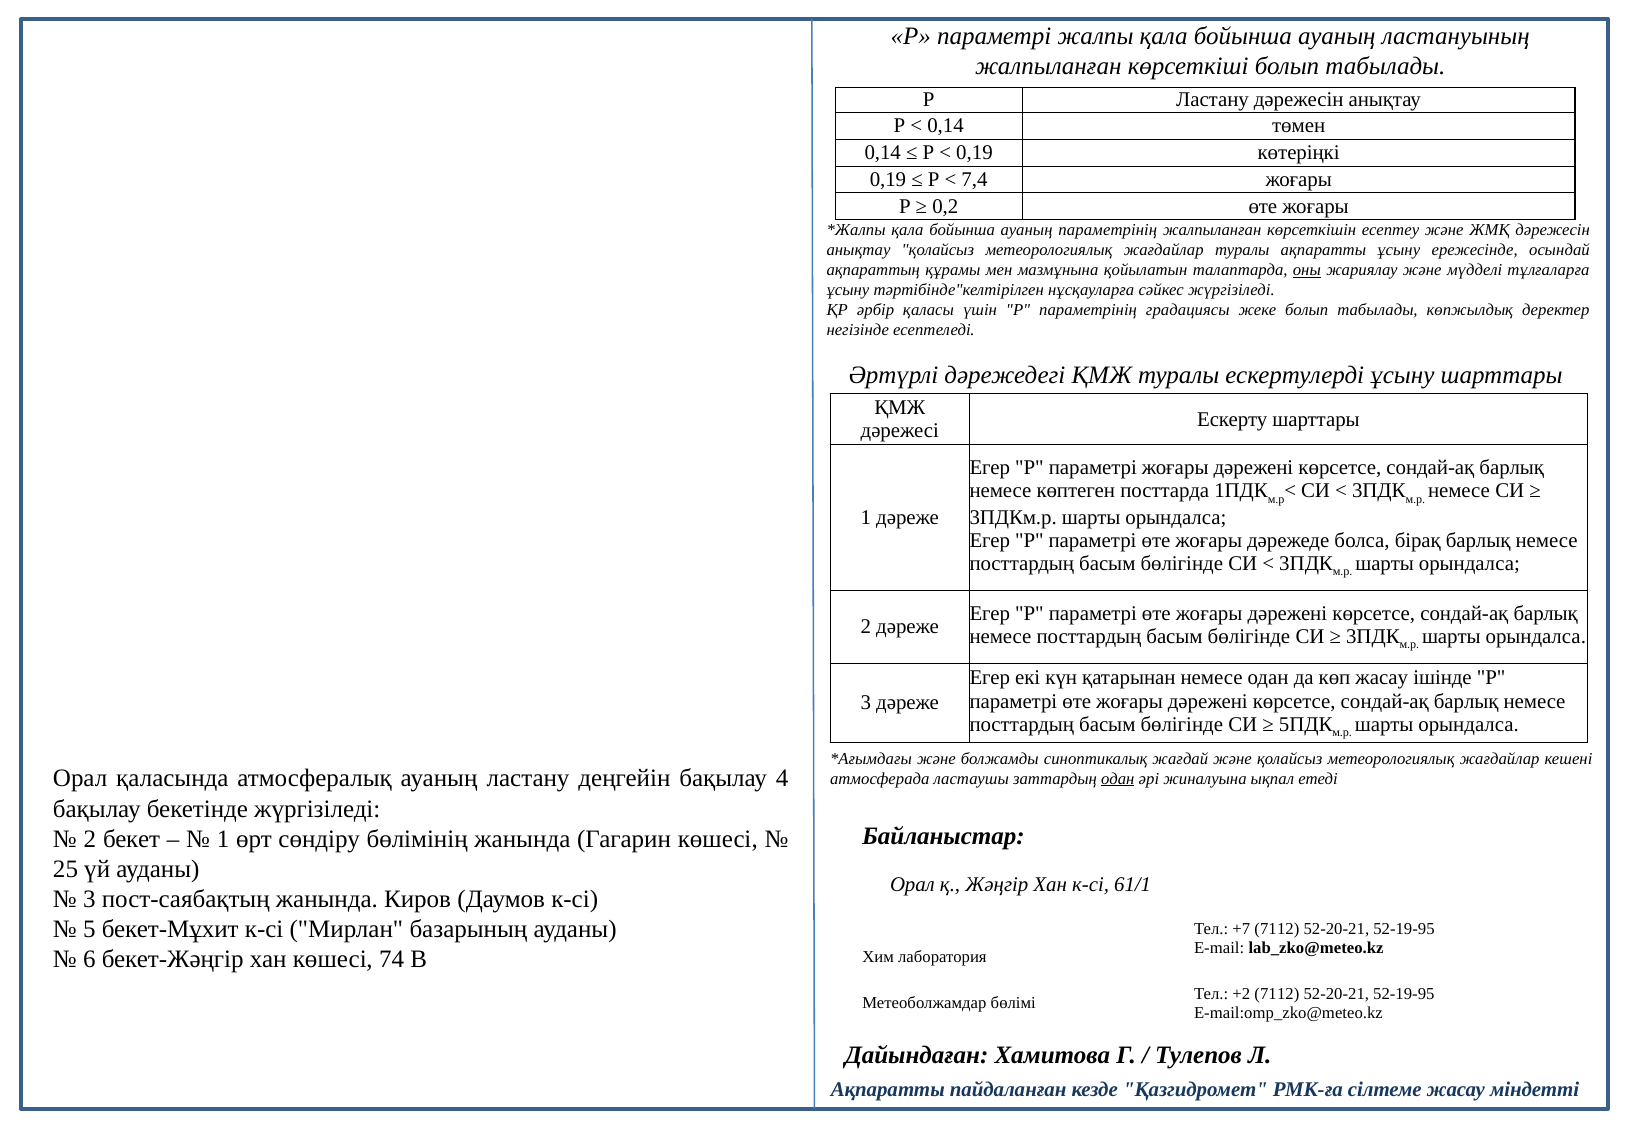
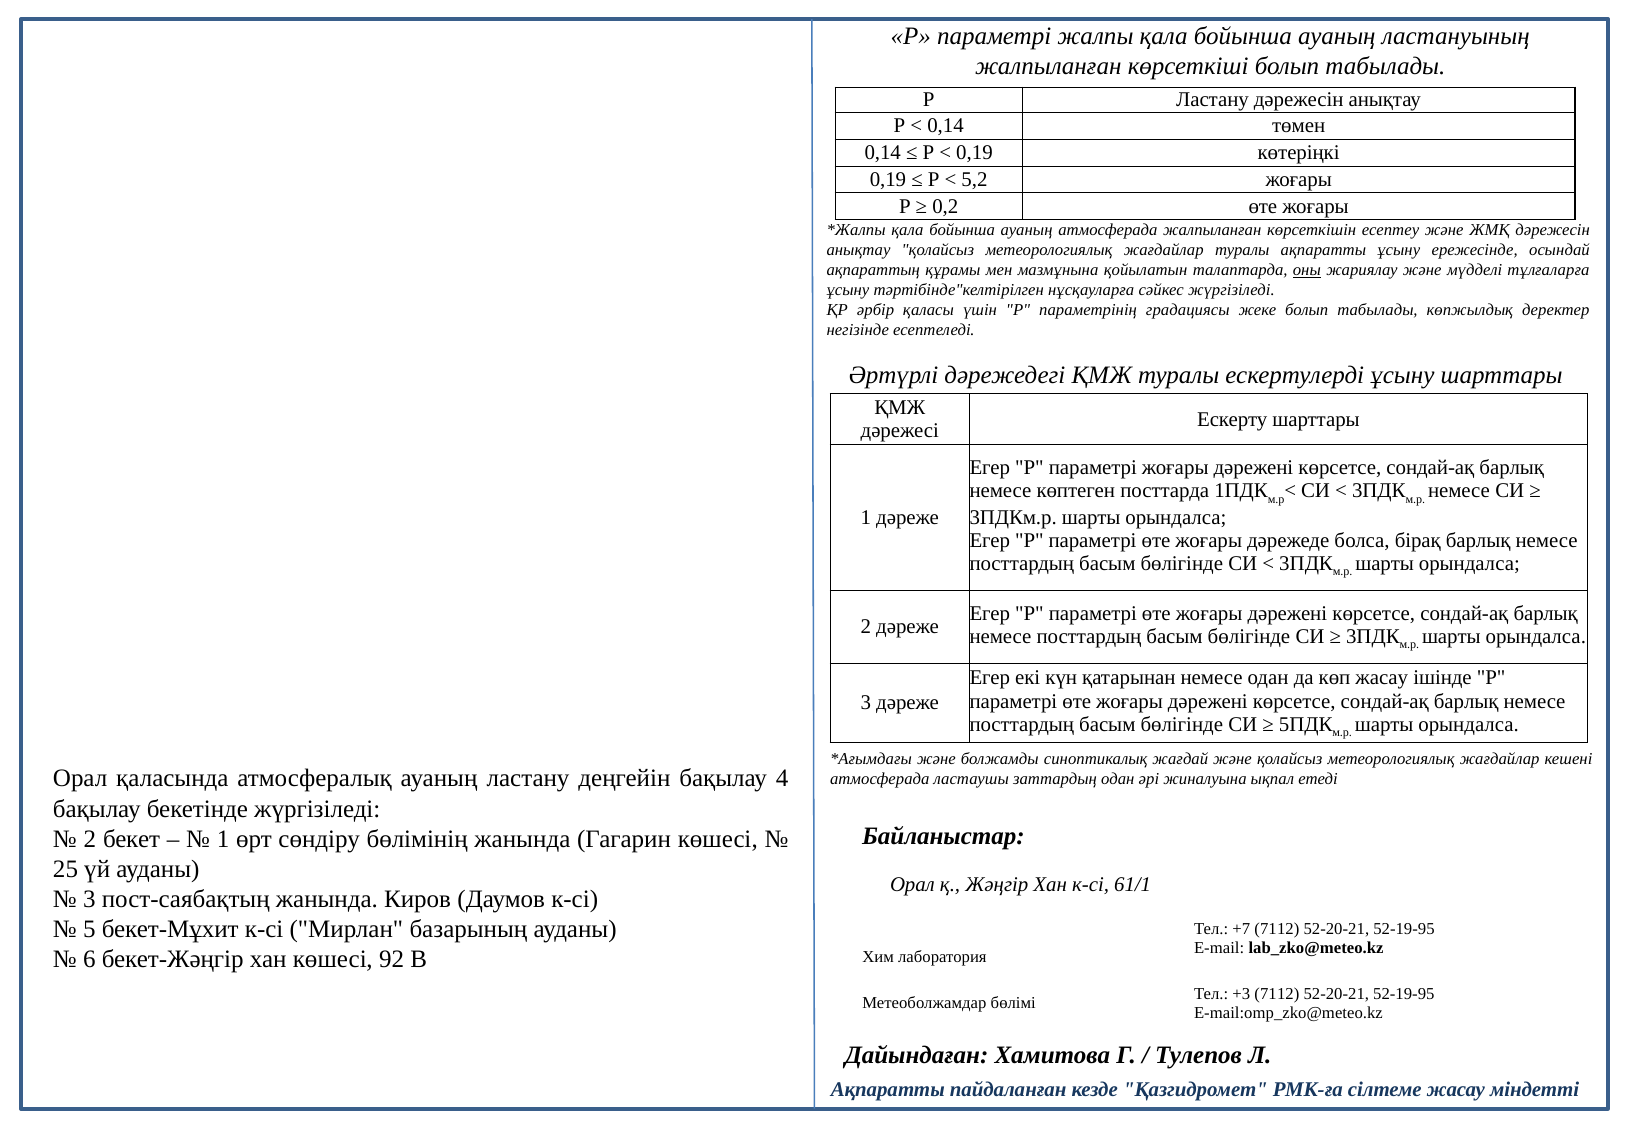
7,4: 7,4 -> 5,2 (974, 179)
ауаның параметрінің: параметрінің -> атмосферада (1108, 230)
одан underline: present -> none (1118, 778)
74: 74 -> 92 (392, 959)
+2: +2 -> +3 (1241, 994)
